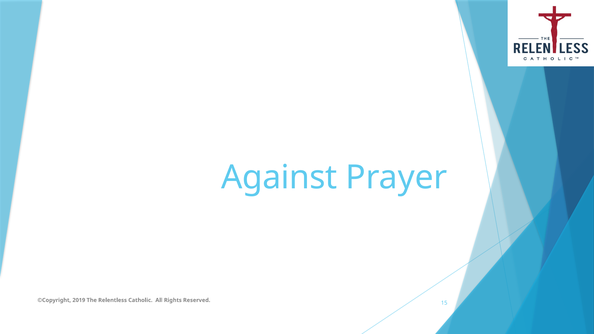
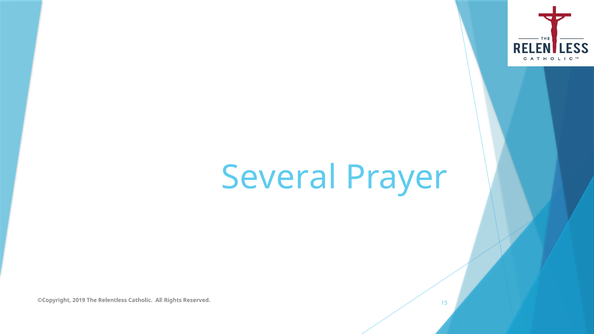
Against: Against -> Several (279, 177)
